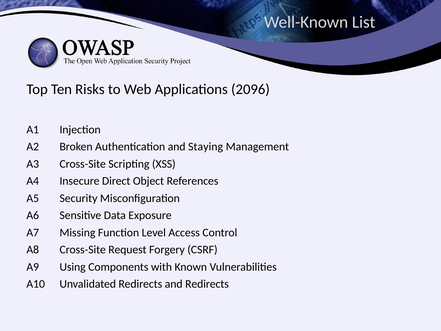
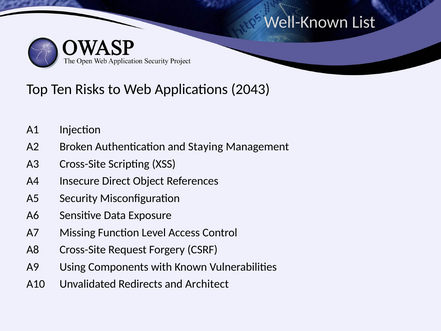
2096: 2096 -> 2043 (250, 89)
and Redirects: Redirects -> Architect (207, 284)
